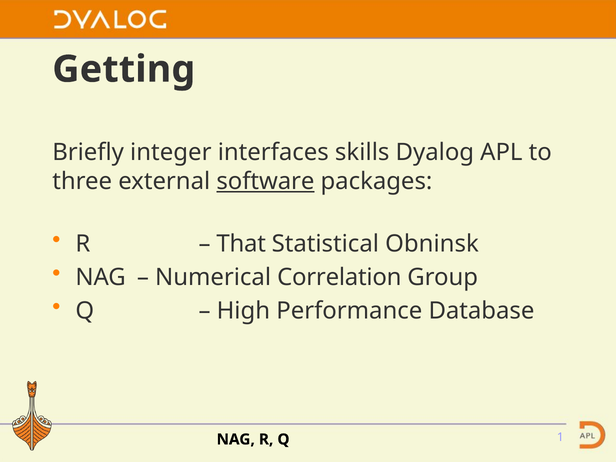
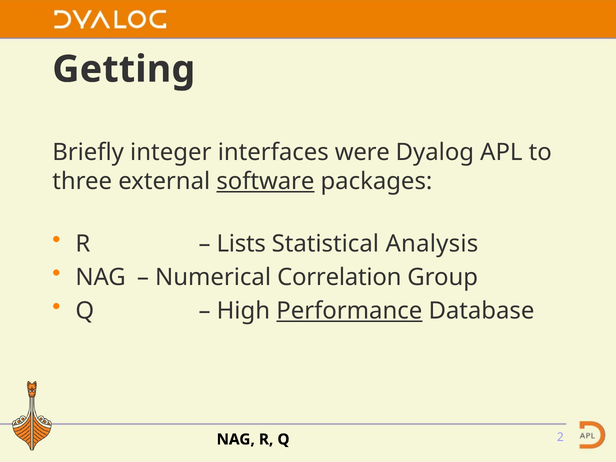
skills: skills -> were (362, 153)
That: That -> Lists (241, 244)
Obninsk: Obninsk -> Analysis (432, 244)
Performance underline: none -> present (349, 311)
1: 1 -> 2 (560, 437)
